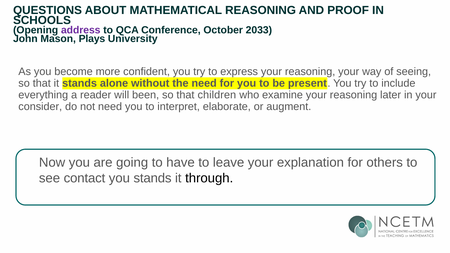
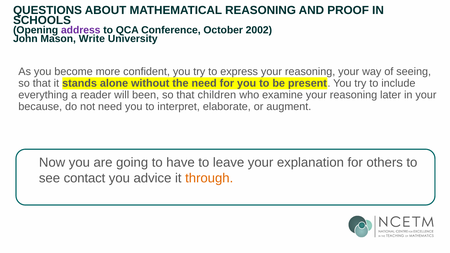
2033: 2033 -> 2002 (259, 30)
Plays: Plays -> Write (92, 39)
consider: consider -> because (40, 107)
you stands: stands -> advice (152, 178)
through colour: black -> orange (209, 178)
